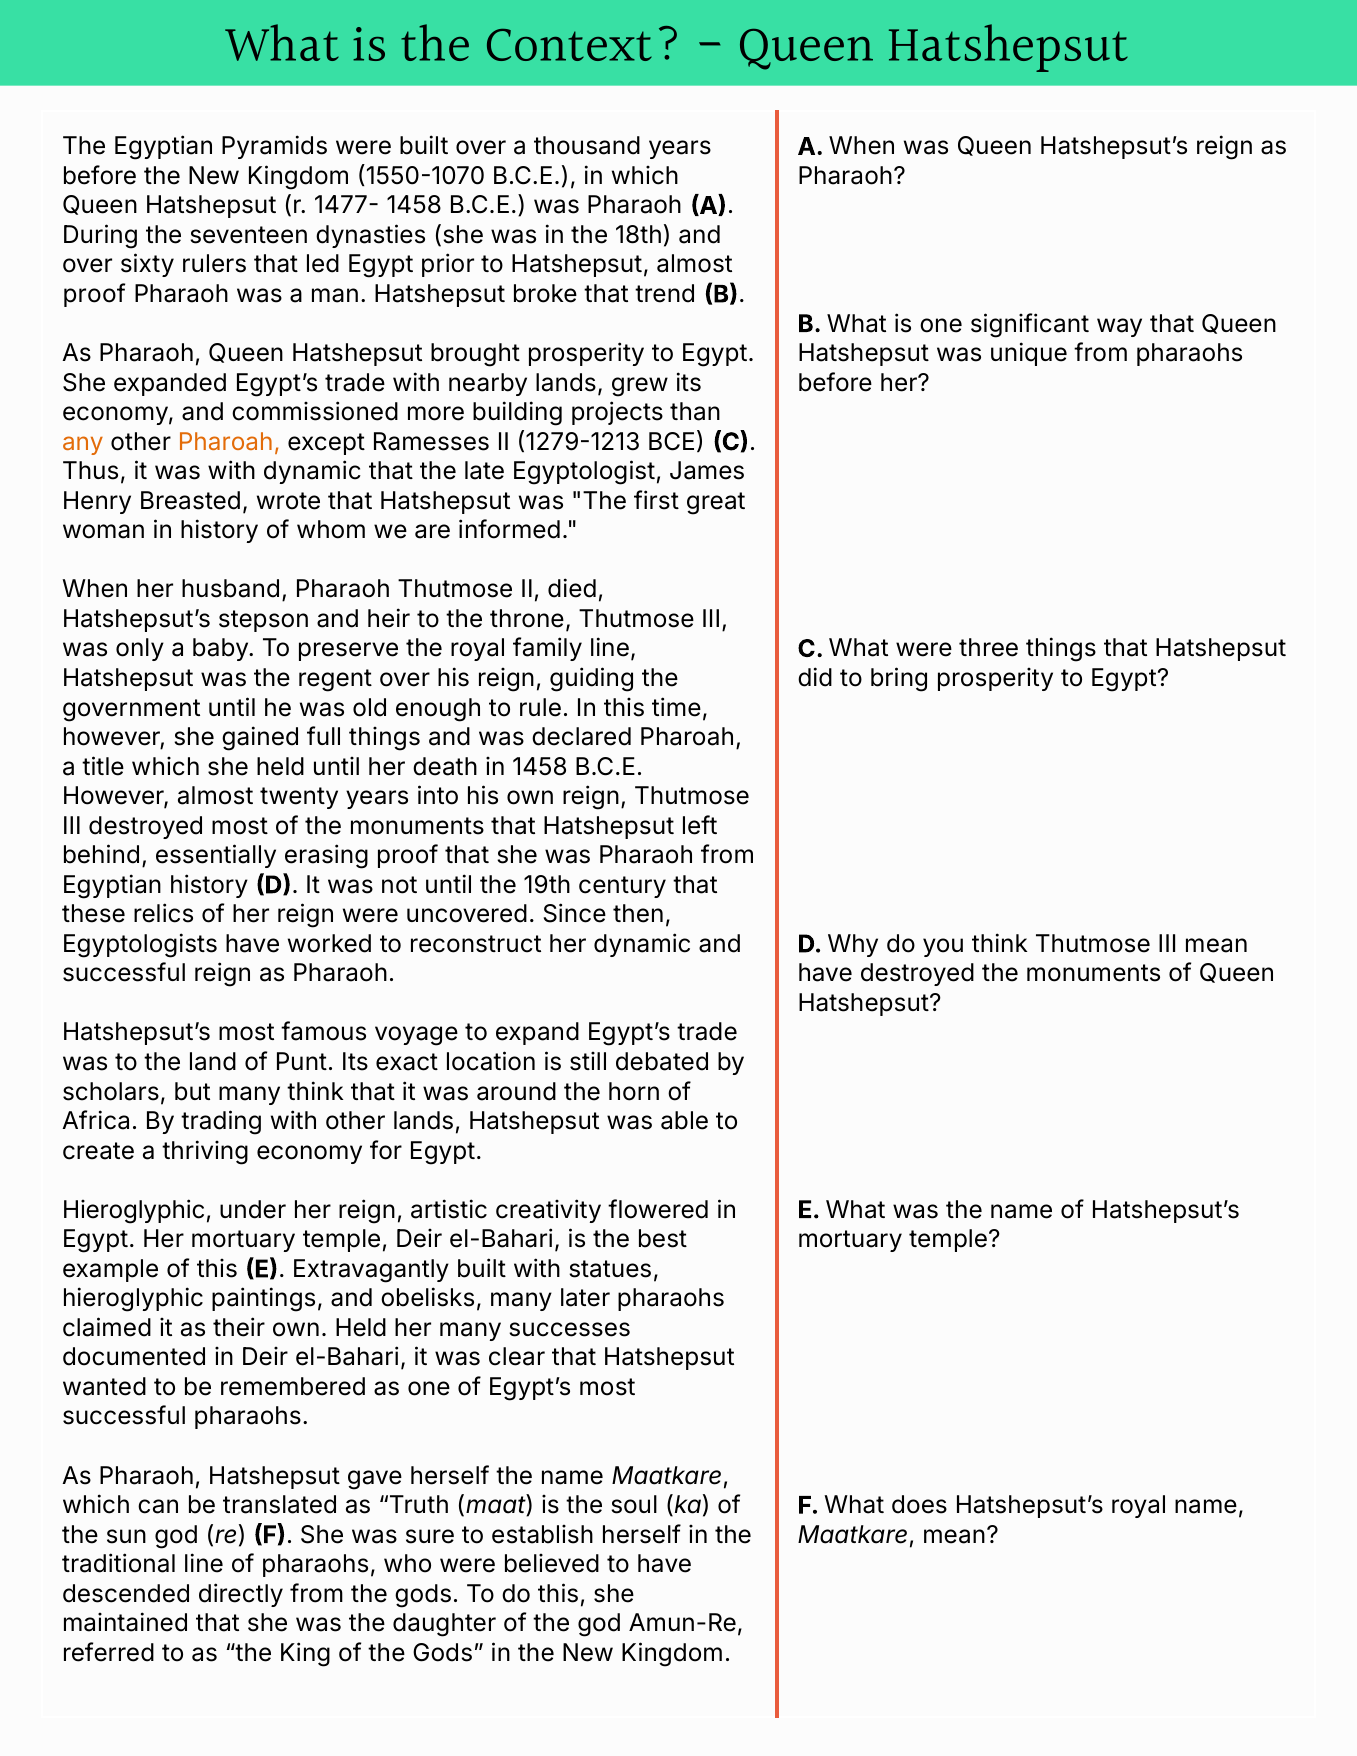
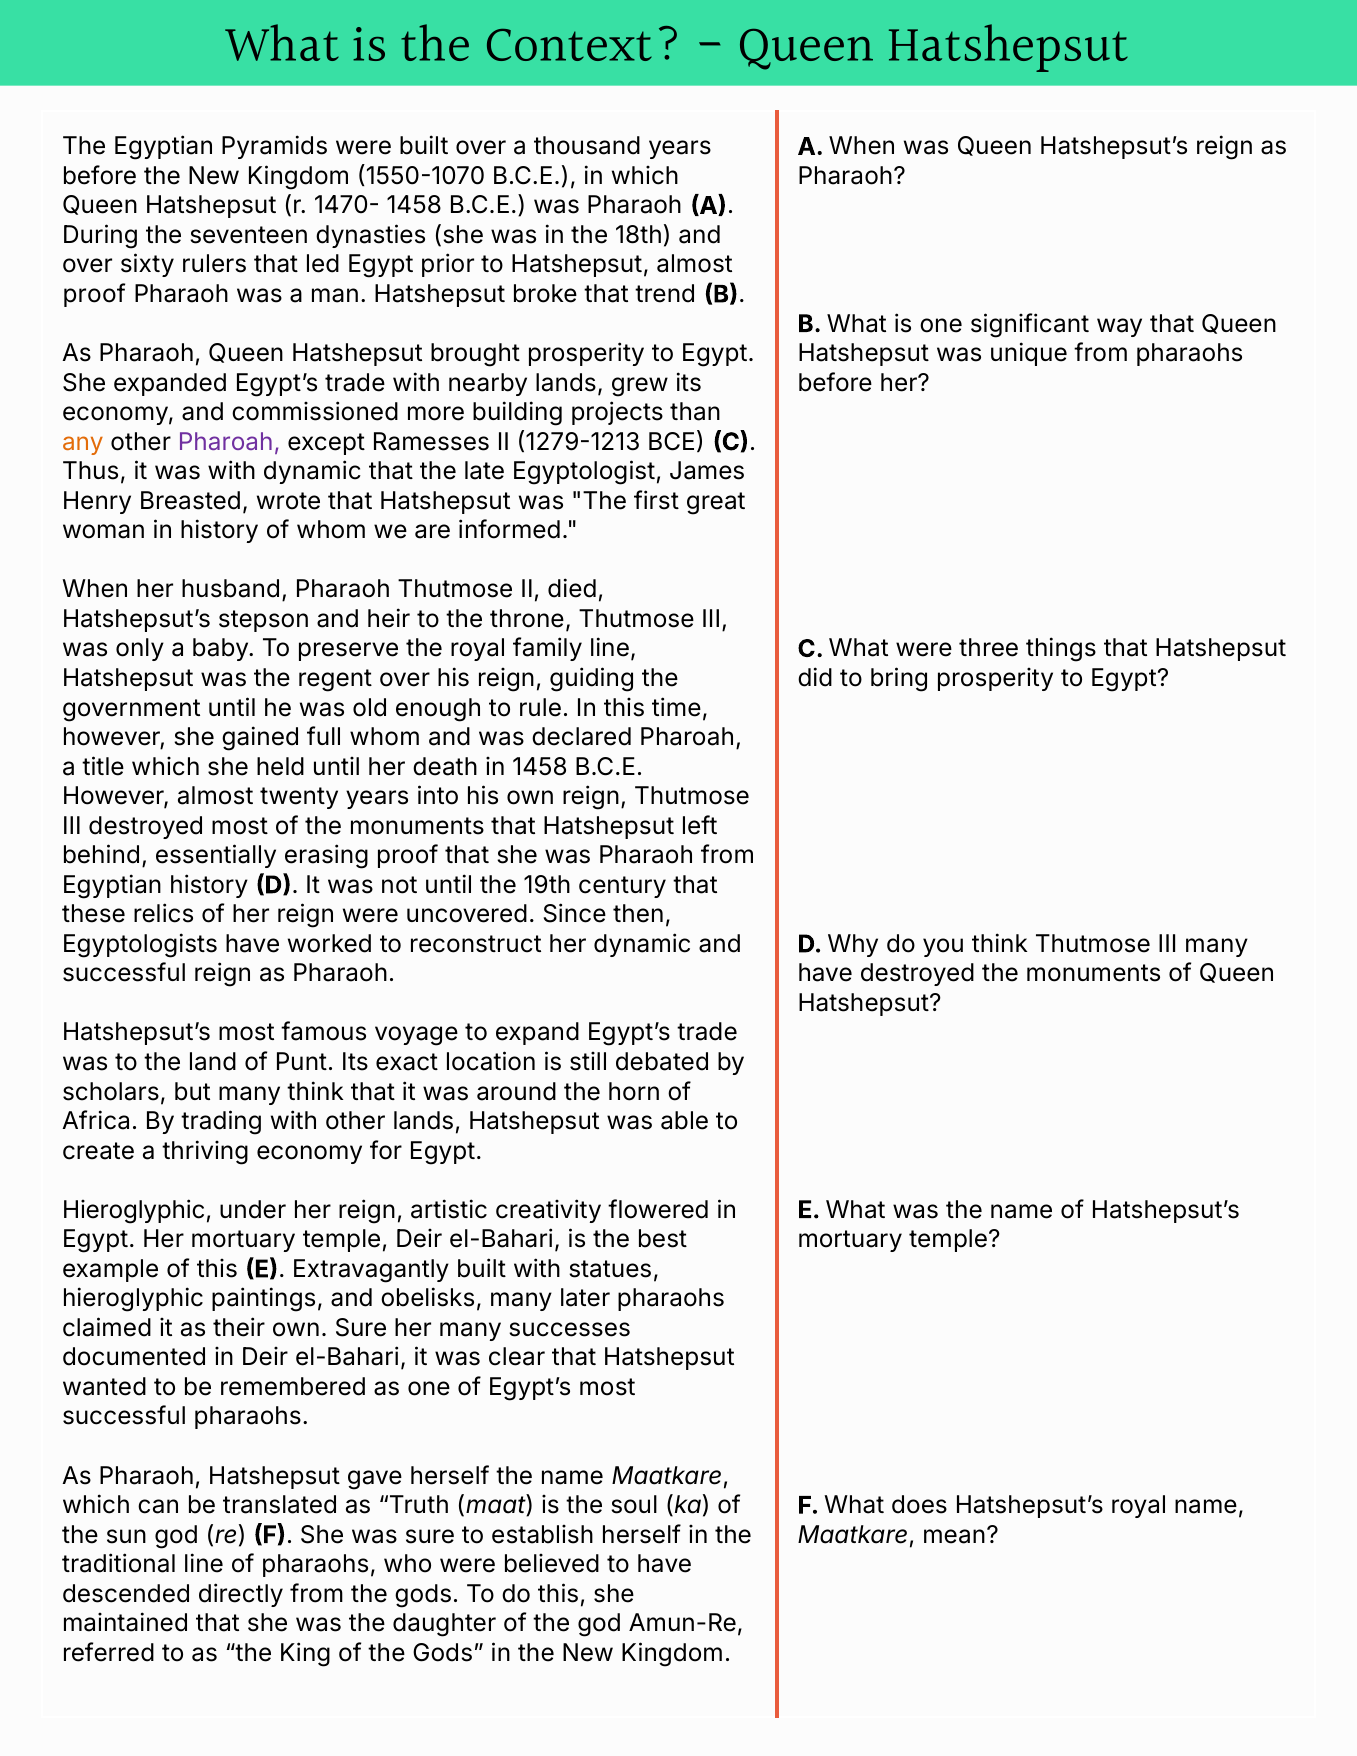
1477-: 1477- -> 1470- (347, 206)
Pharoah colour: orange -> purple (229, 442)
full things: things -> whom (385, 738)
III mean: mean -> many (1216, 944)
own Held: Held -> Sure (361, 1328)
